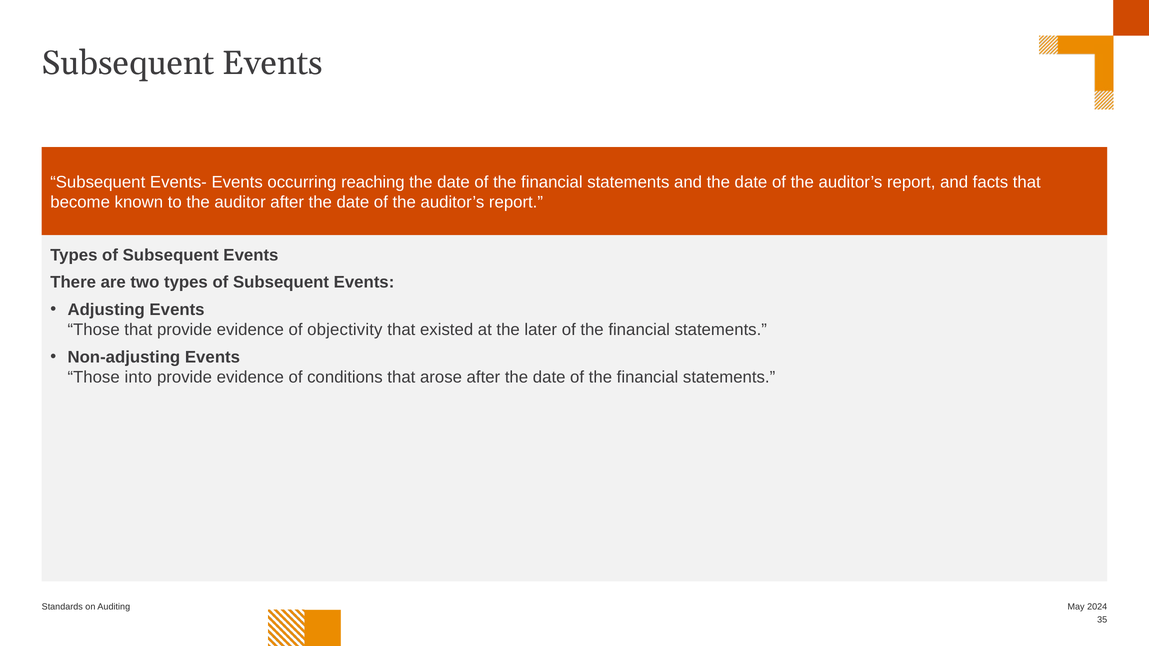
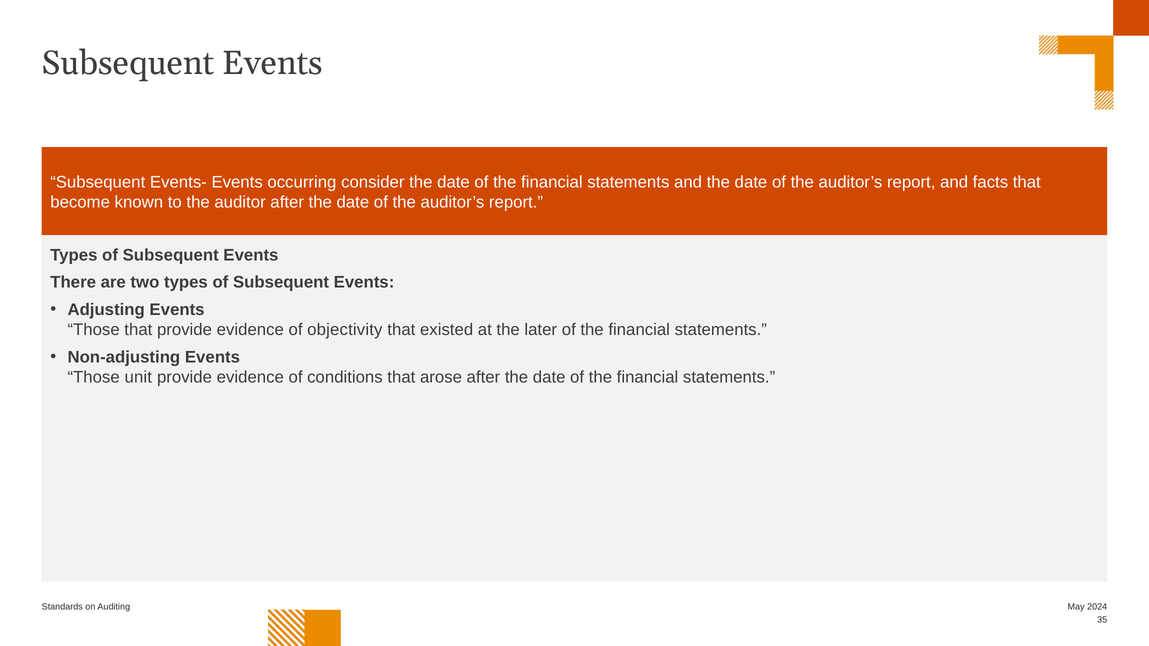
reaching: reaching -> consider (373, 182)
into: into -> unit (138, 377)
